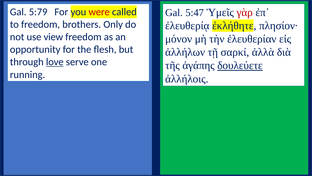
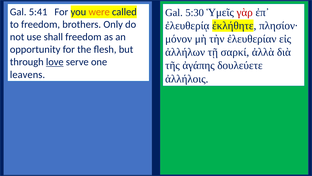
5:79: 5:79 -> 5:41 (38, 12)
were colour: red -> orange (99, 12)
5:47: 5:47 -> 5:30 (195, 13)
view: view -> shall (53, 37)
δουλεύετε underline: present -> none (240, 65)
running: running -> leavens (27, 74)
